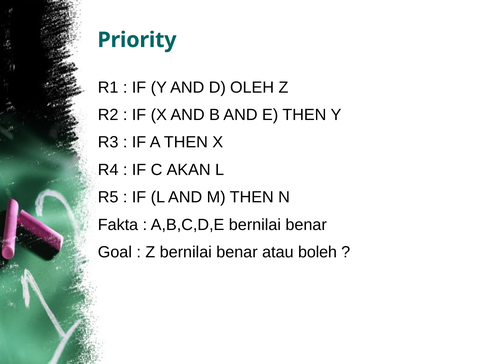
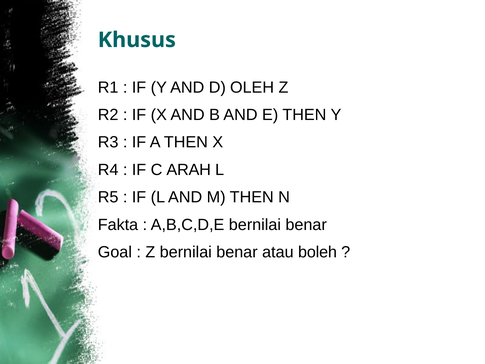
Priority: Priority -> Khusus (137, 40)
AKAN: AKAN -> ARAH (189, 170)
